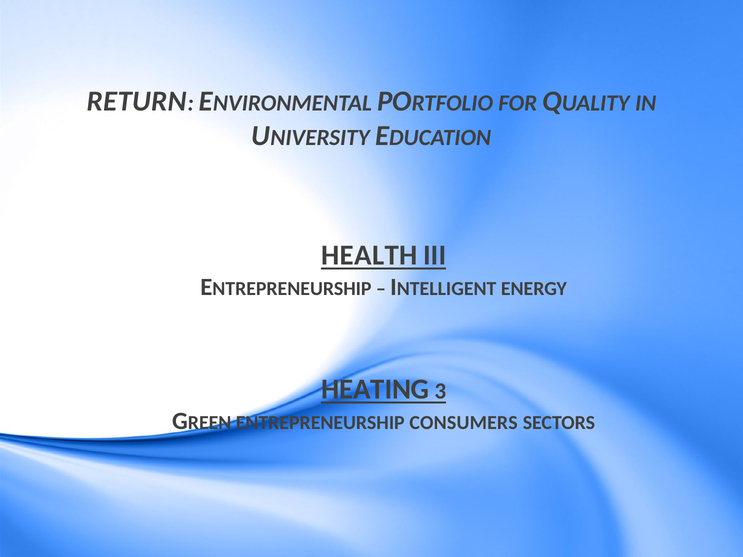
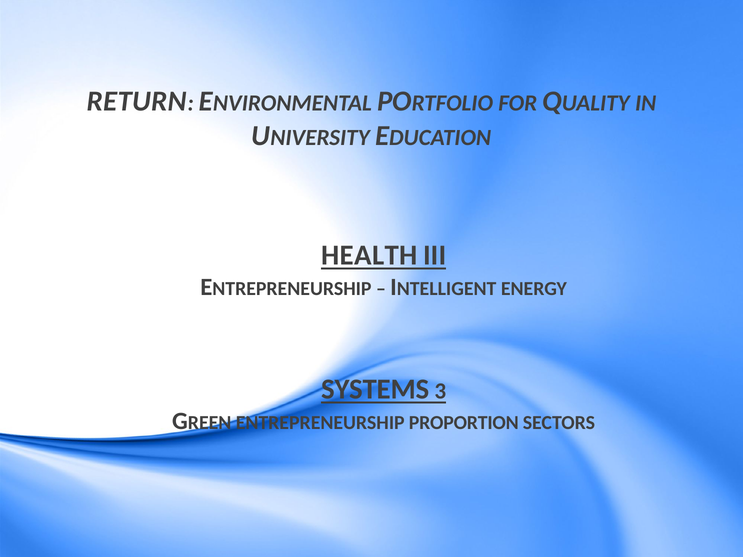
HEATING: HEATING -> SYSTEMS (375, 389)
CONSUMERS: CONSUMERS -> PROPORTION (464, 423)
